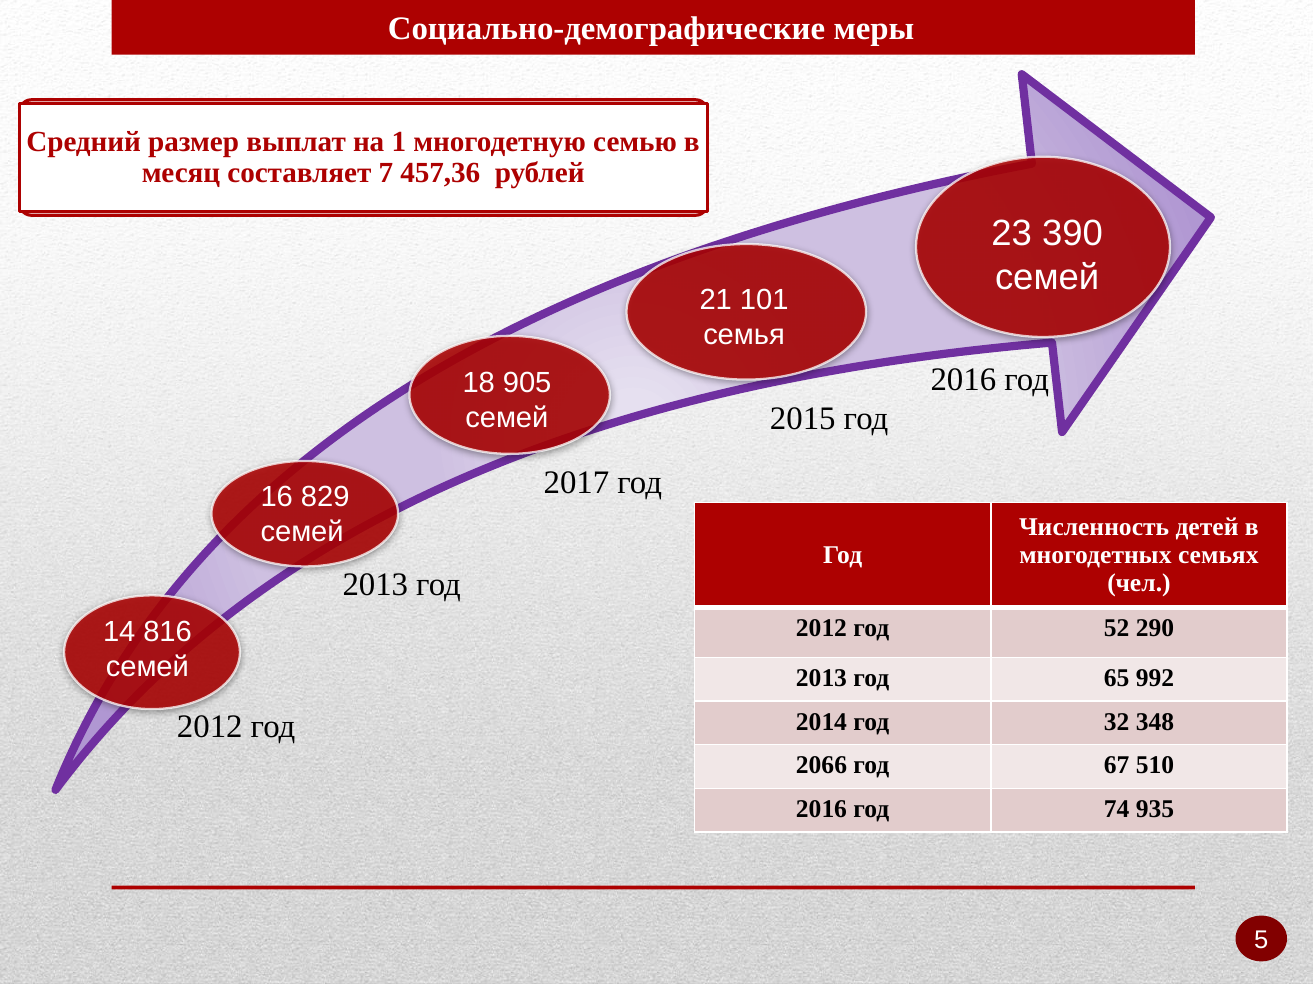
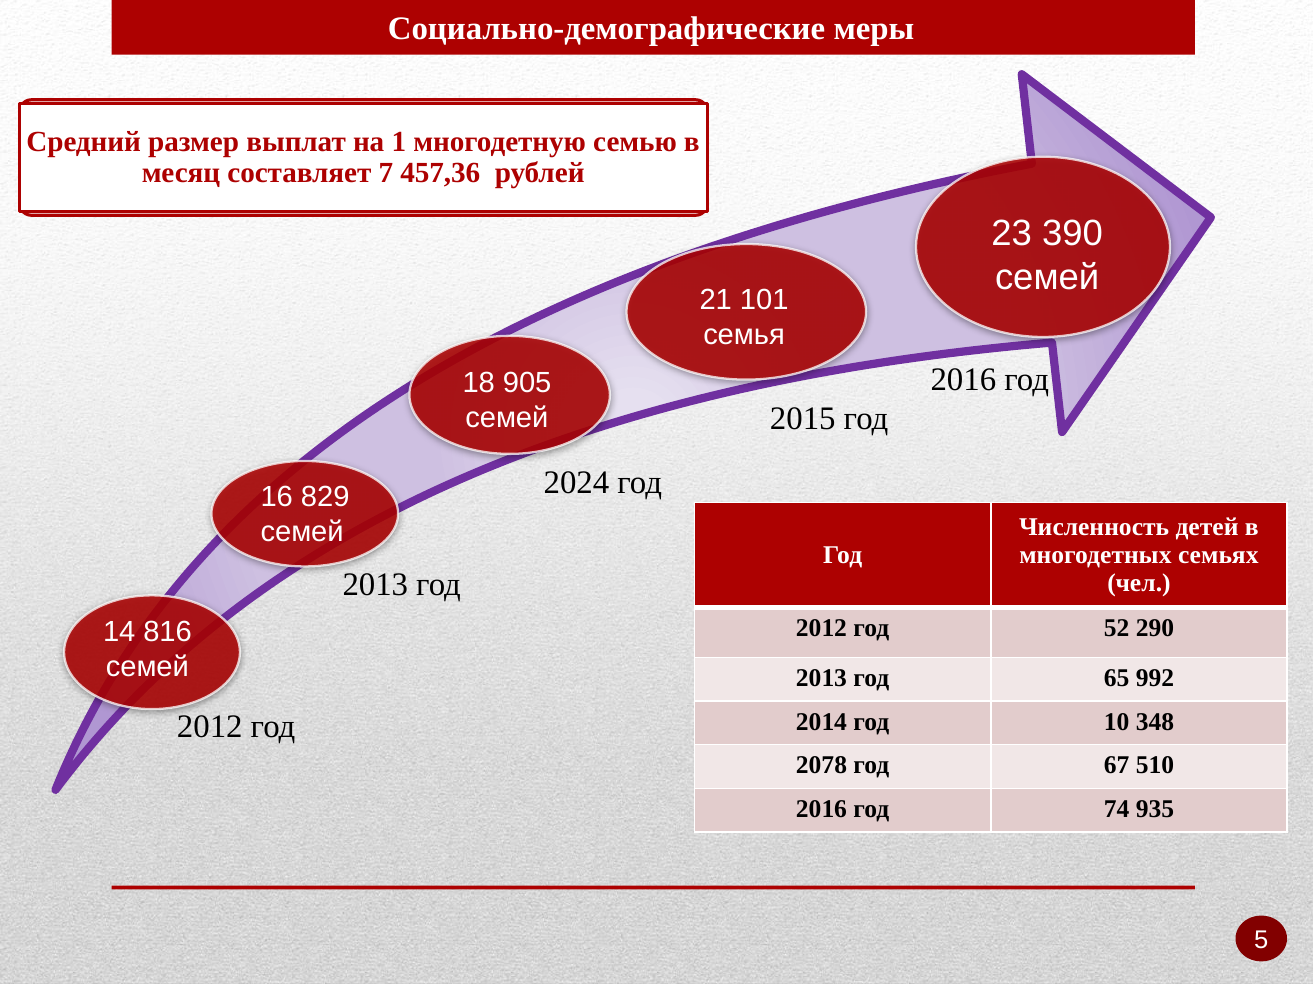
2017: 2017 -> 2024 (576, 483)
32: 32 -> 10 (1117, 722)
2066: 2066 -> 2078 (821, 766)
